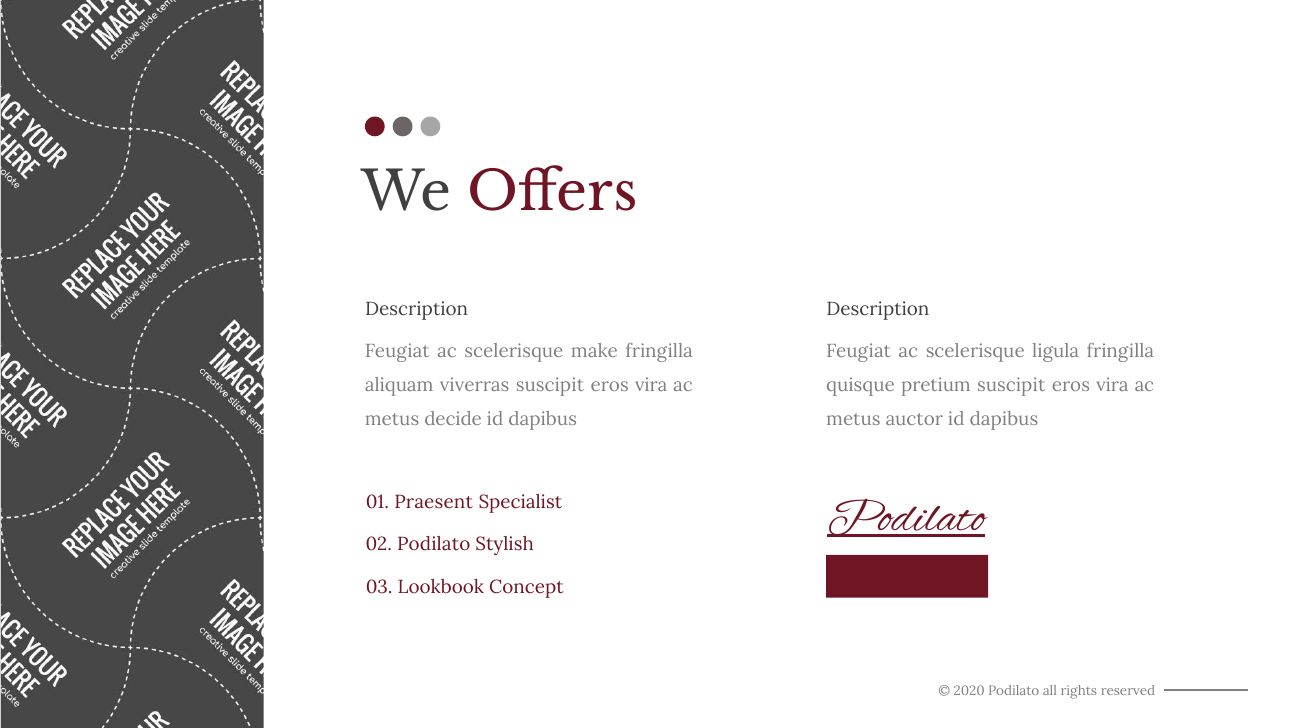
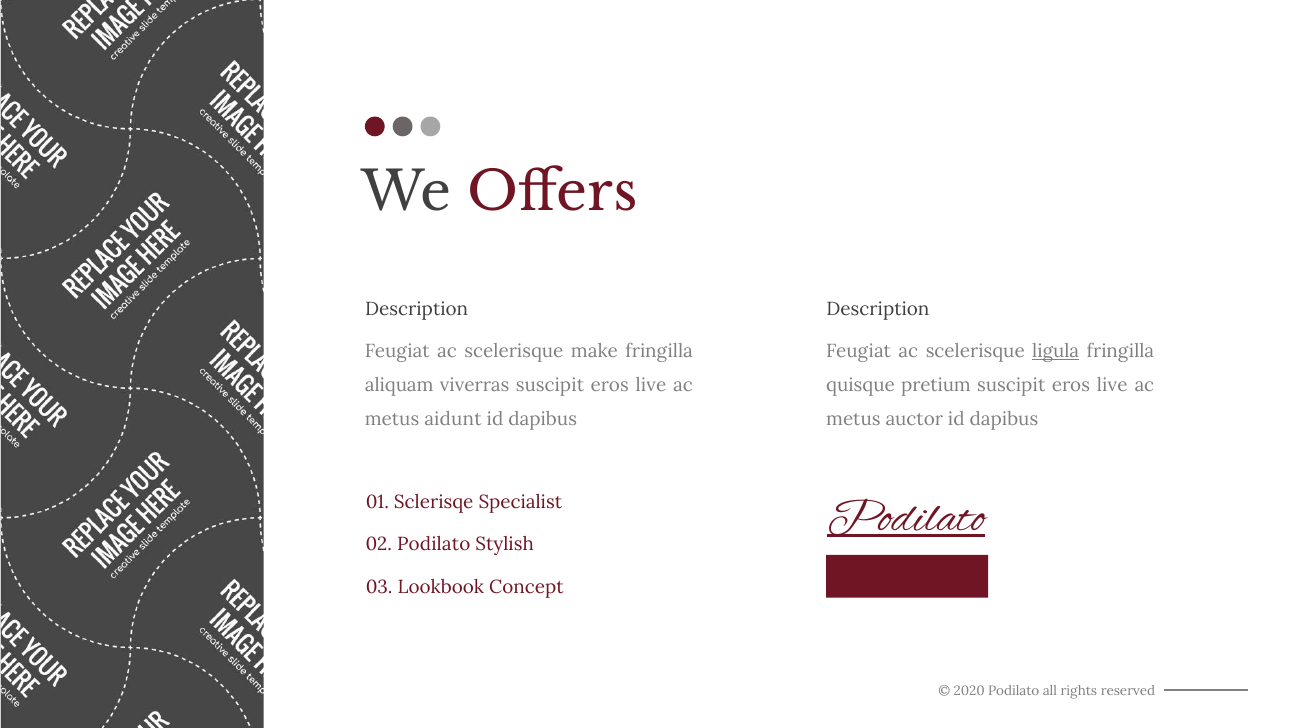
ligula underline: none -> present (1056, 352)
viverras suscipit eros vira: vira -> live (651, 386)
vira: vira -> live (1112, 386)
decide: decide -> aidunt (453, 420)
Praesent: Praesent -> Sclerisqe (434, 502)
